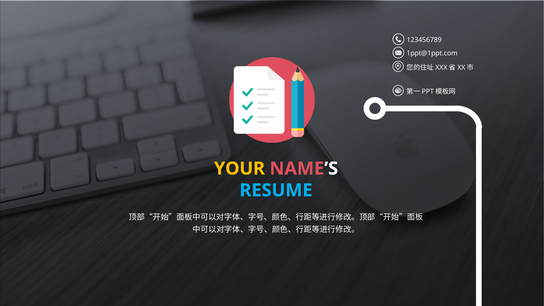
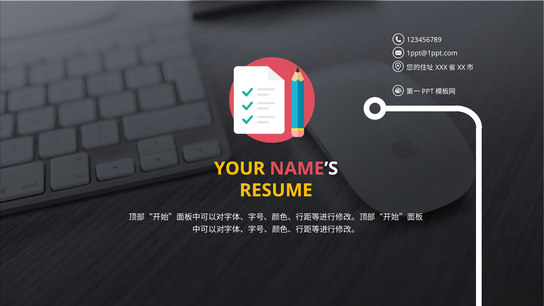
RESUME colour: light blue -> yellow (276, 190)
